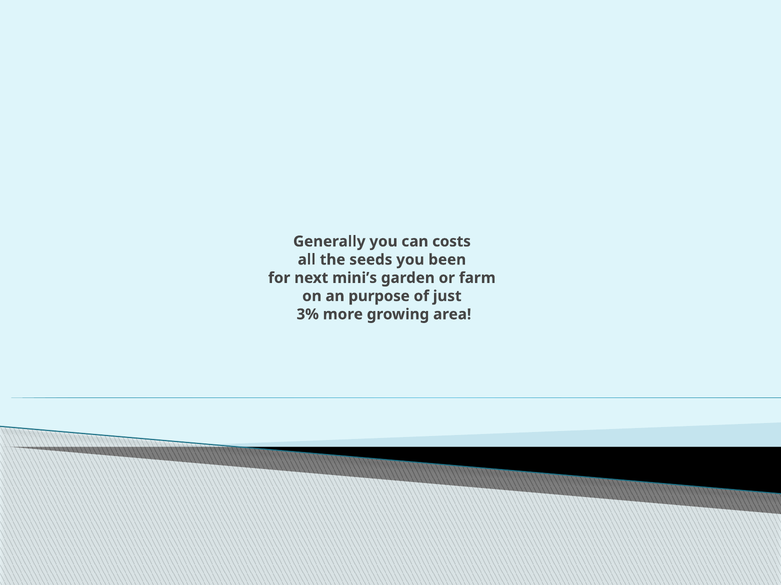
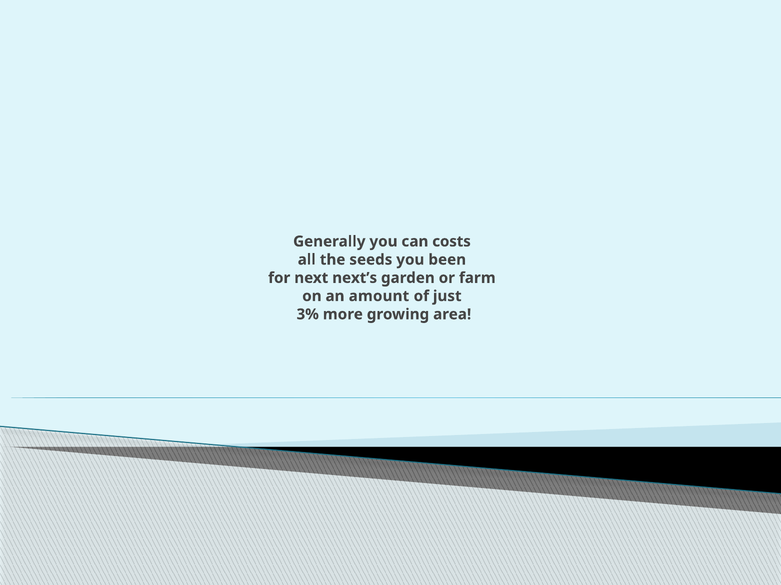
mini’s: mini’s -> next’s (355, 278)
purpose: purpose -> amount (379, 296)
